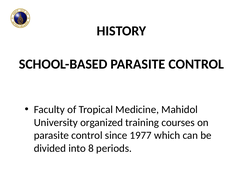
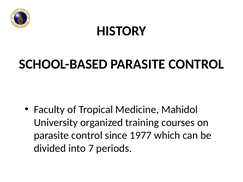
8: 8 -> 7 (91, 149)
